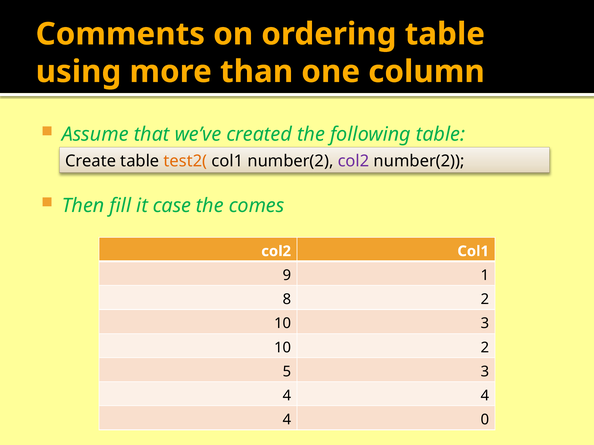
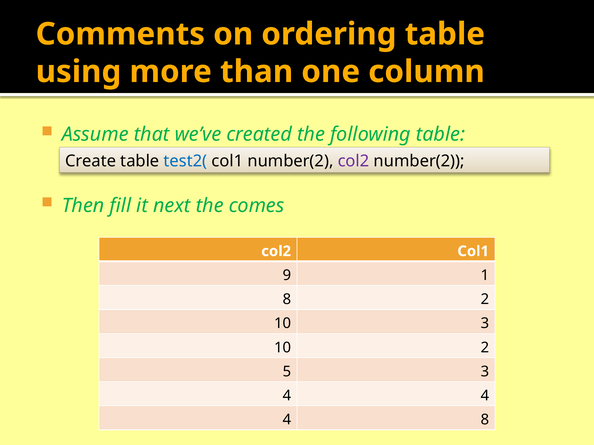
test2( colour: orange -> blue (185, 161)
case: case -> next (172, 206)
4 0: 0 -> 8 (485, 420)
